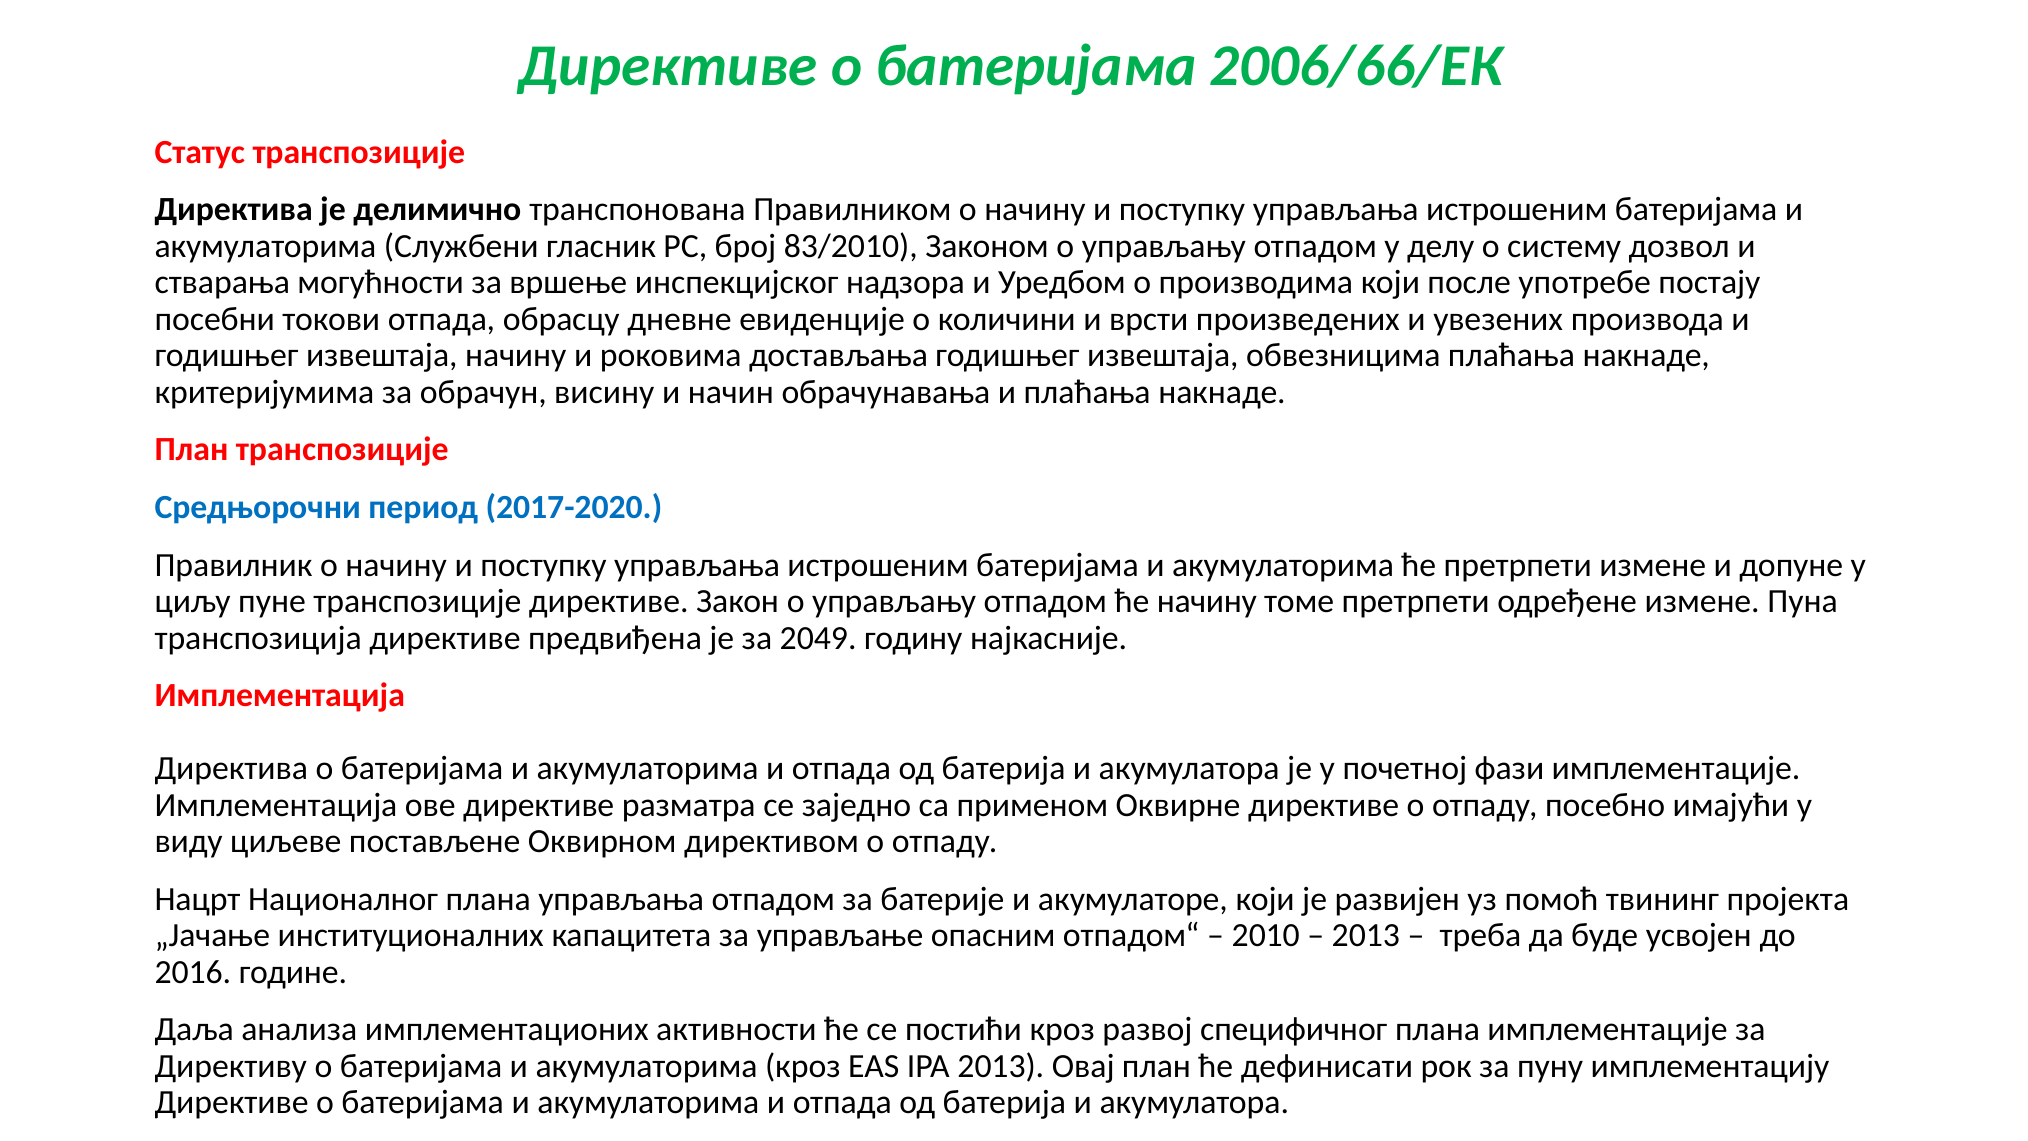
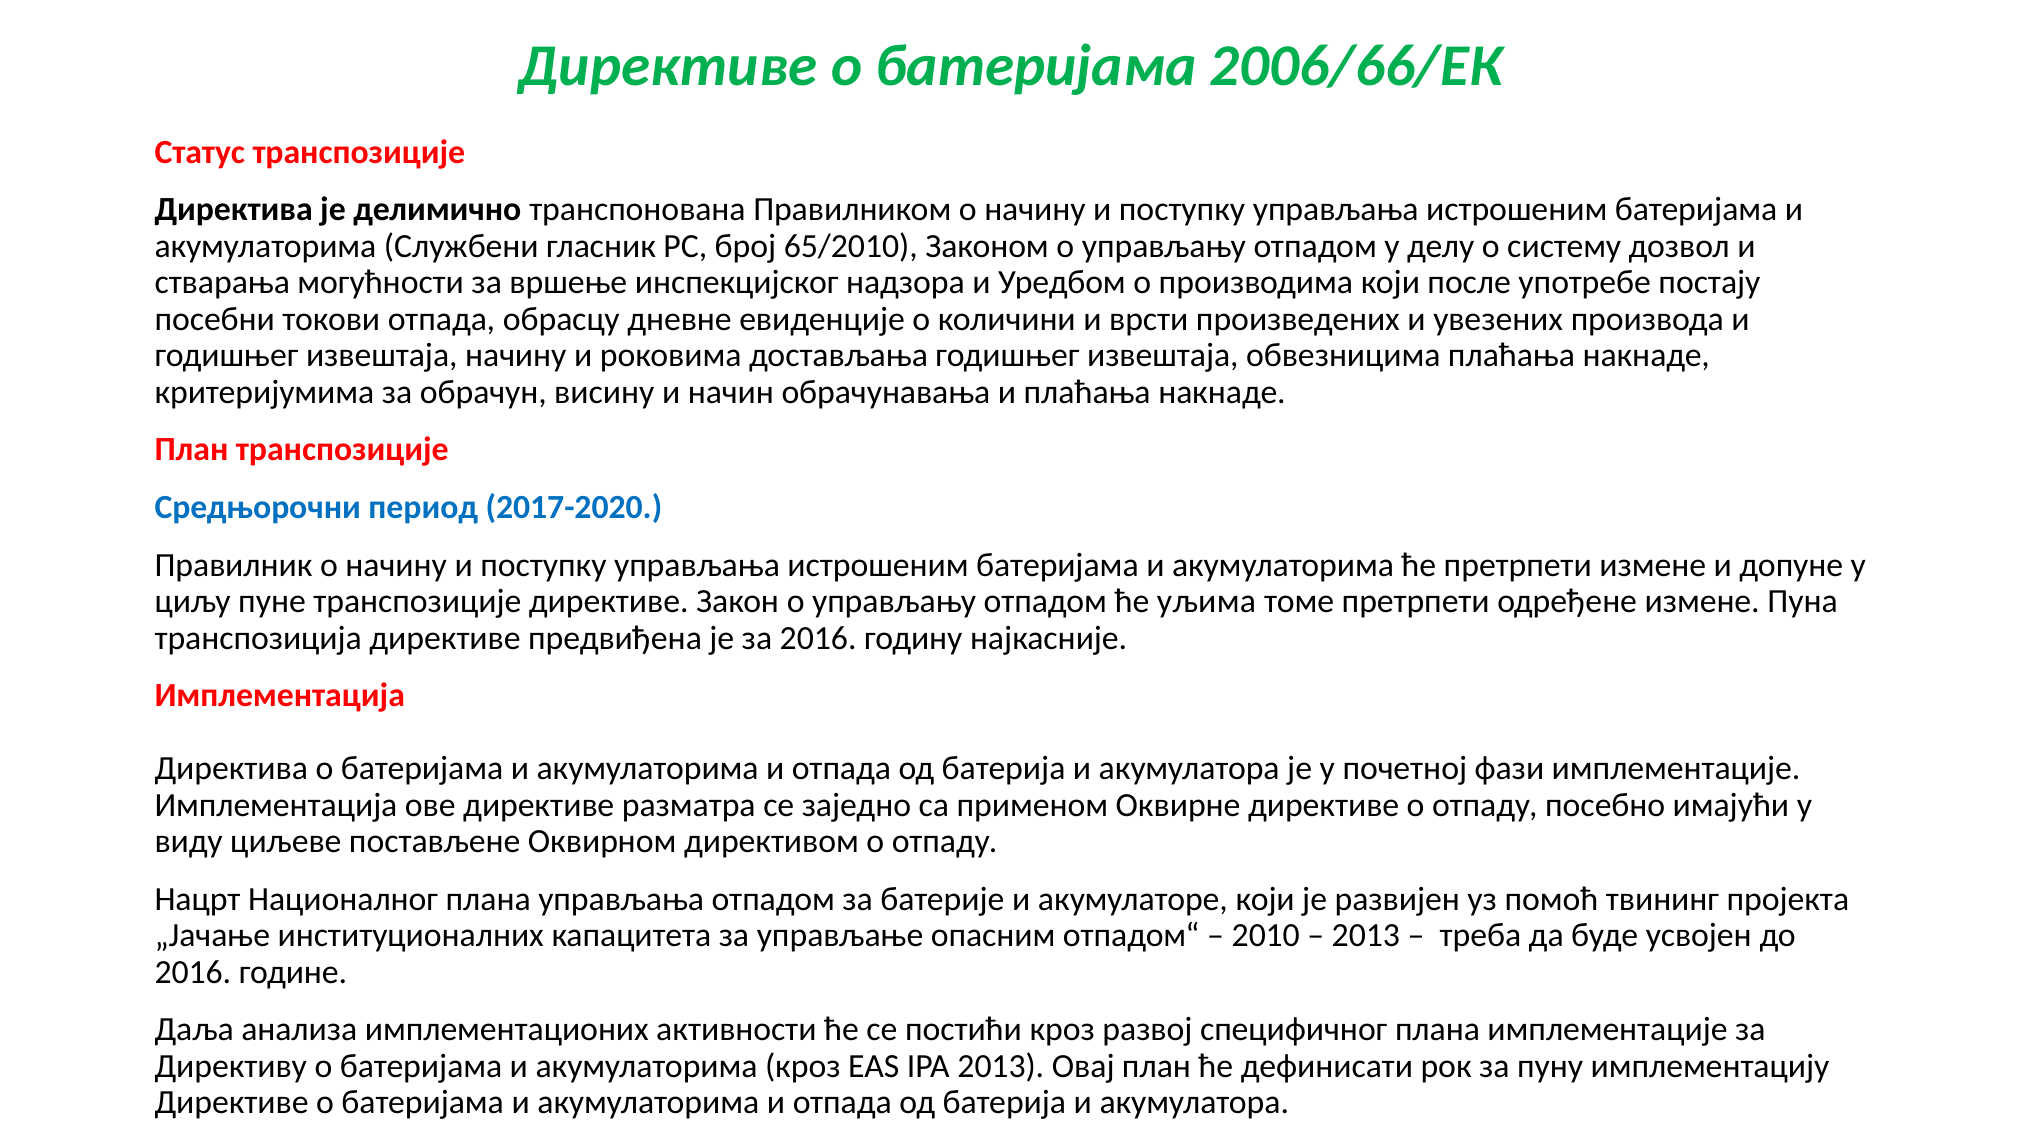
83/2010: 83/2010 -> 65/2010 (851, 246)
ће начину: начину -> уљима (1207, 601)
за 2049: 2049 -> 2016 (818, 638)
